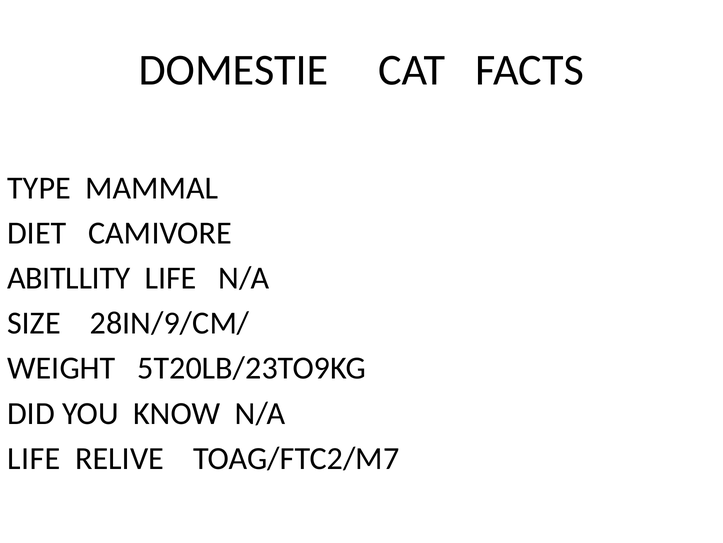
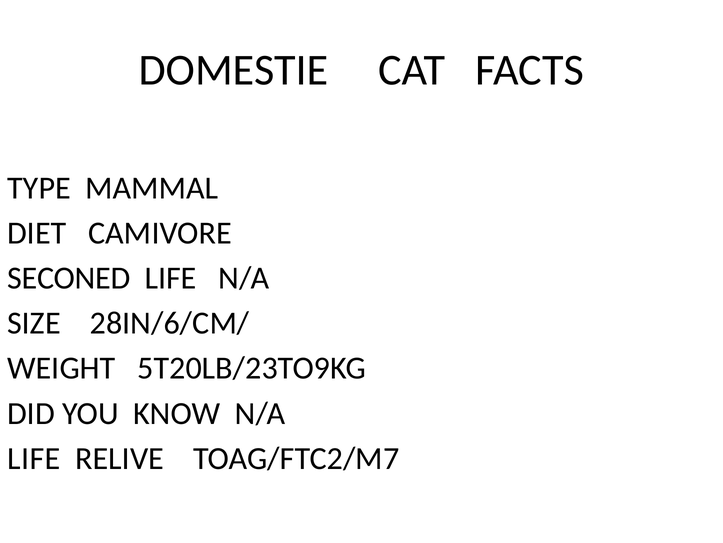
ABITLLITY: ABITLLITY -> SECONED (69, 278)
28IN/9/CM/: 28IN/9/CM/ -> 28IN/6/CM/ (170, 323)
